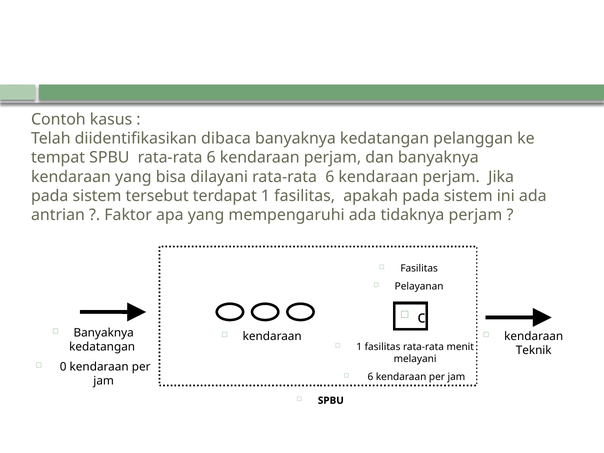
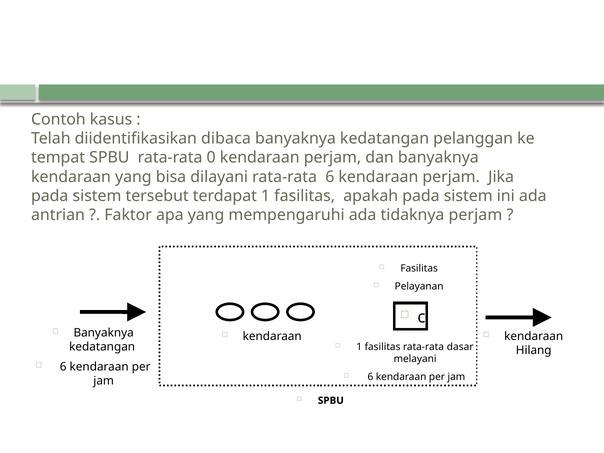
SPBU rata-rata 6: 6 -> 0 (211, 158)
menit: menit -> dasar (460, 347)
Teknik: Teknik -> Hilang (534, 350)
0: 0 -> 6 (63, 367)
